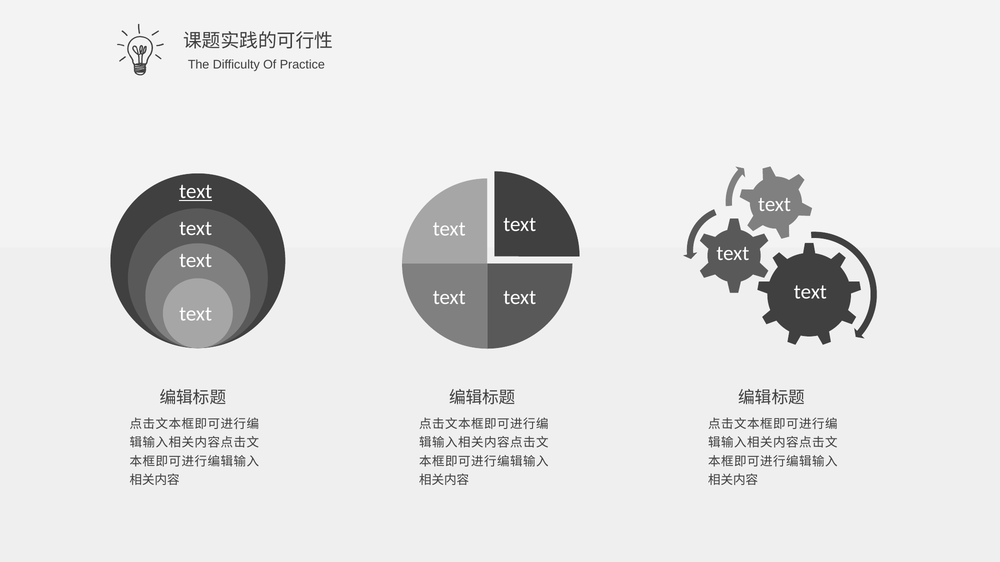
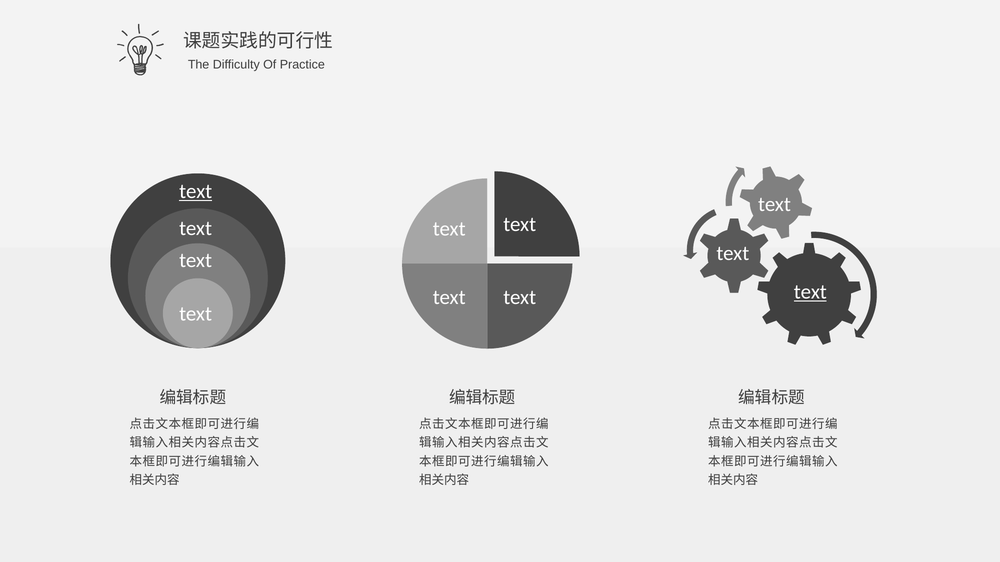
text underline: none -> present (810, 292)
